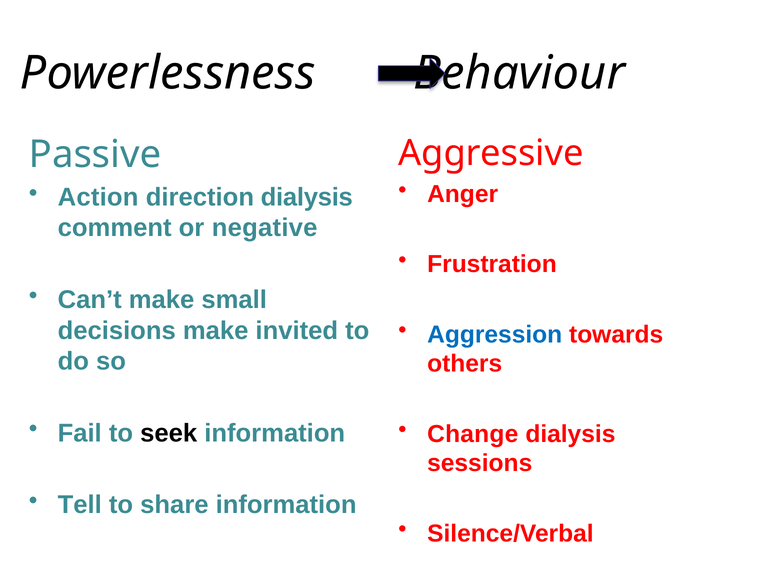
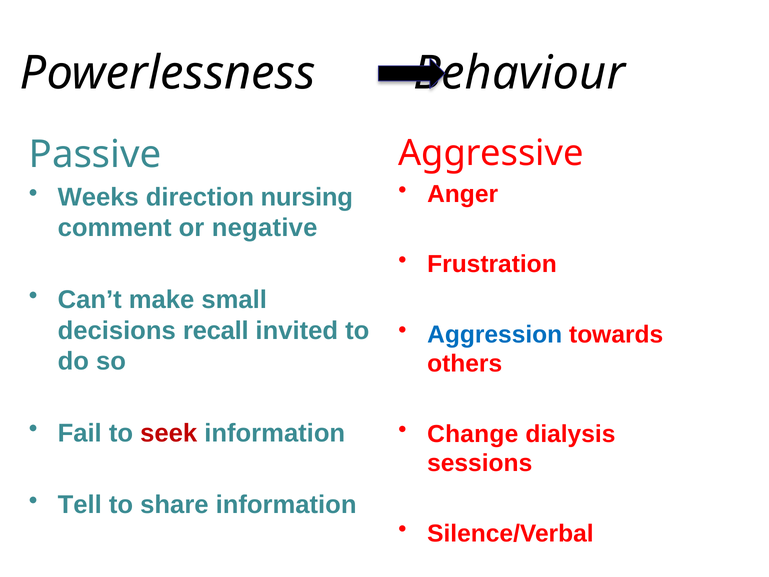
Action: Action -> Weeks (98, 197)
direction dialysis: dialysis -> nursing (307, 197)
decisions make: make -> recall (216, 330)
seek colour: black -> red (169, 433)
